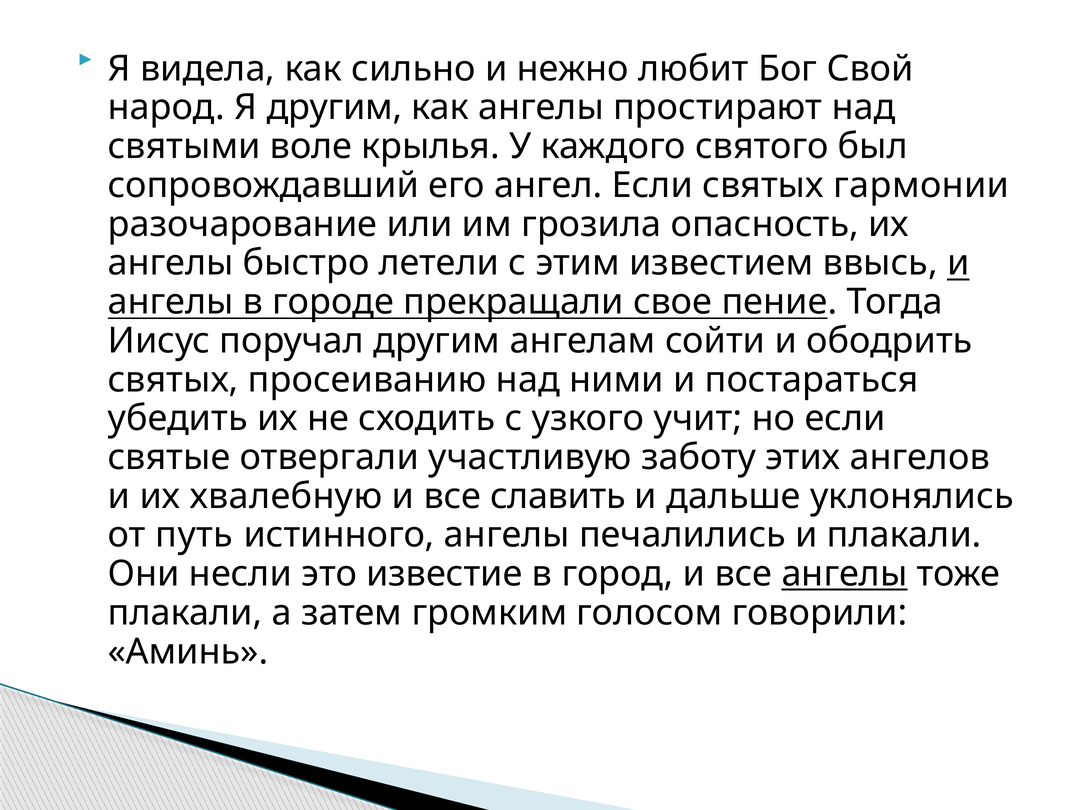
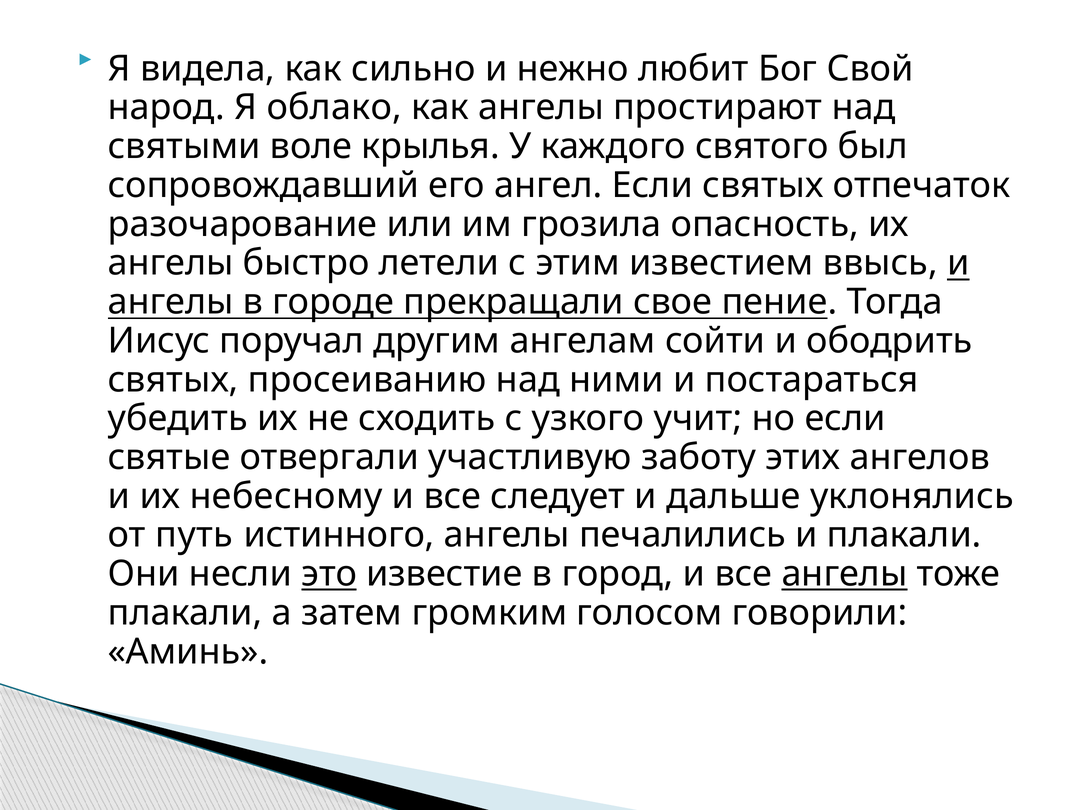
Я другим: другим -> облако (334, 108)
гармонии: гармонии -> отпечаток (922, 185)
хвалебную: хвалебную -> небесному (286, 496)
славить: славить -> следует (558, 496)
это underline: none -> present (329, 574)
